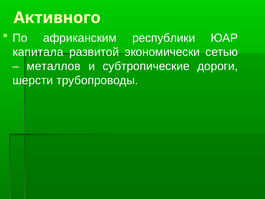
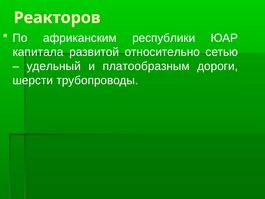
Активного: Активного -> Реакторов (57, 18)
экономически: экономически -> относительно (162, 52)
металлов: металлов -> удельный (54, 66)
субтропические: субтропические -> платообразным (146, 66)
